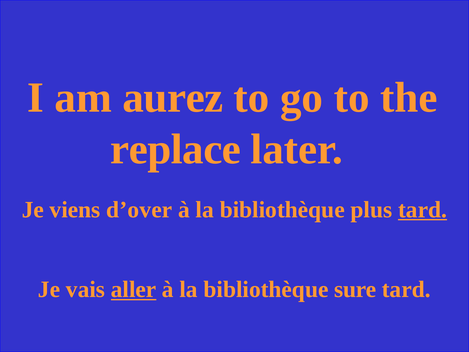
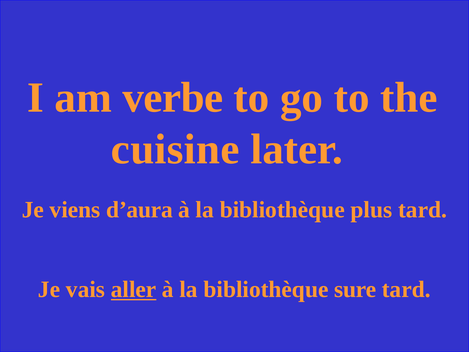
aurez: aurez -> verbe (173, 98)
replace: replace -> cuisine (175, 149)
d’over: d’over -> d’aura (140, 210)
tard underline: present -> none (423, 210)
